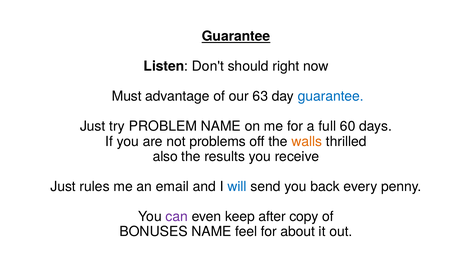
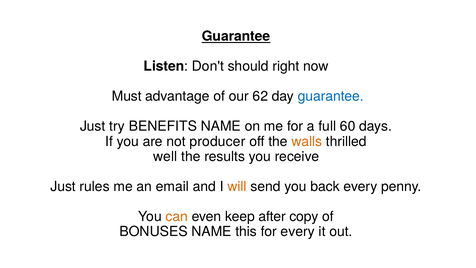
63: 63 -> 62 (260, 96)
PROBLEM: PROBLEM -> BENEFITS (163, 126)
problems: problems -> producer (218, 141)
also: also -> well (165, 156)
will colour: blue -> orange (237, 186)
can colour: purple -> orange (177, 216)
feel: feel -> this (246, 231)
for about: about -> every (298, 231)
